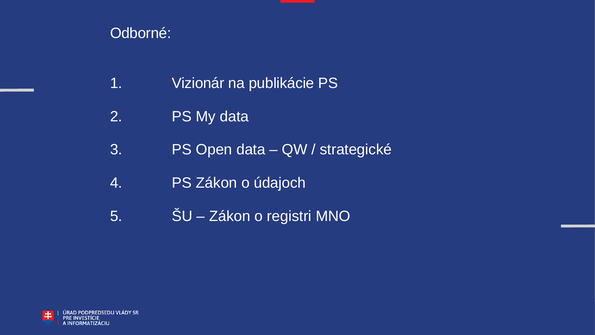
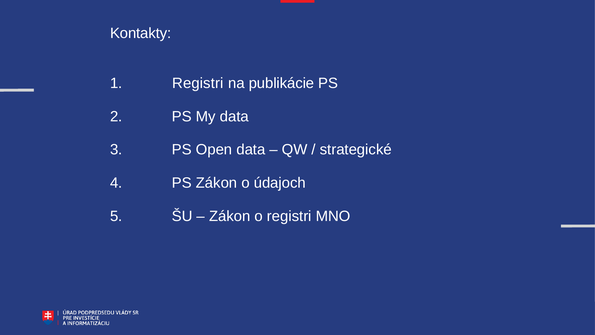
Odborné: Odborné -> Kontakty (141, 33)
1 Vizionár: Vizionár -> Registri (198, 83)
